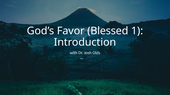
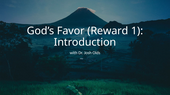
Blessed: Blessed -> Reward (108, 31)
